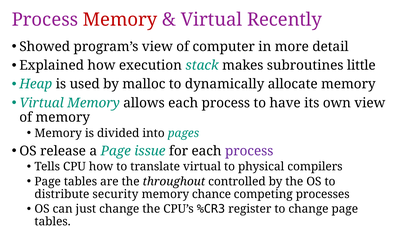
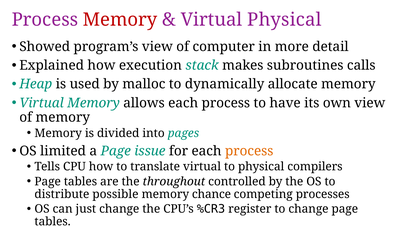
Virtual Recently: Recently -> Physical (284, 20)
little: little -> calls (361, 65)
release: release -> limited (63, 151)
process colour: purple -> orange (249, 151)
security: security -> possible (115, 194)
